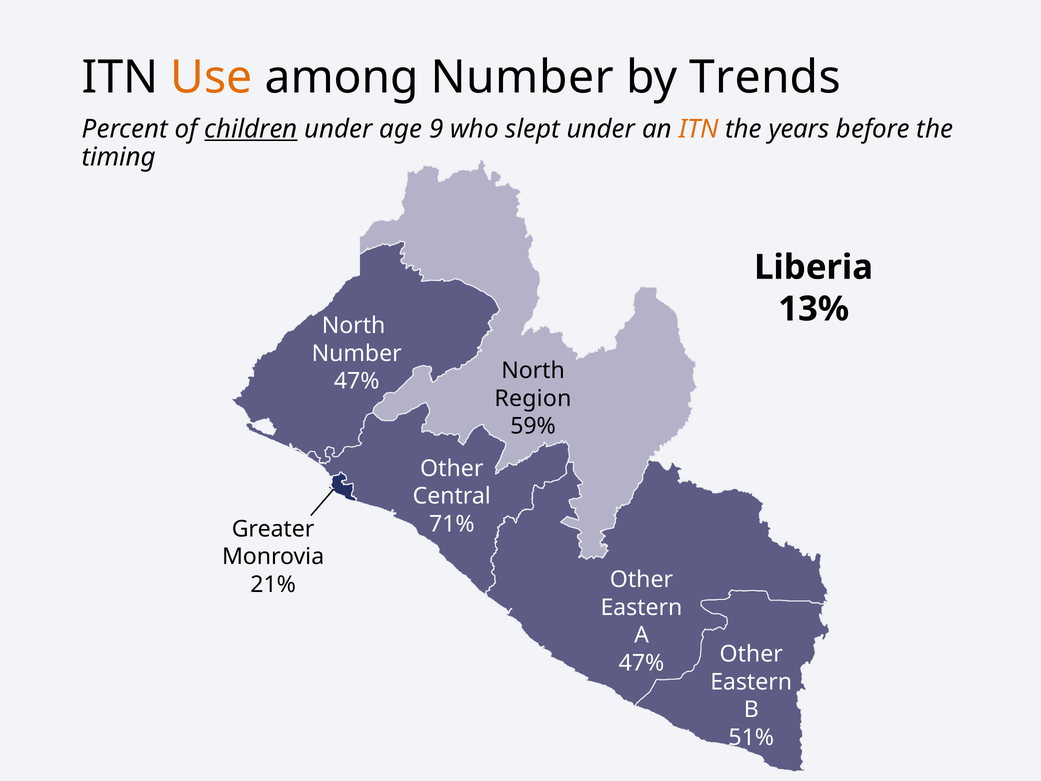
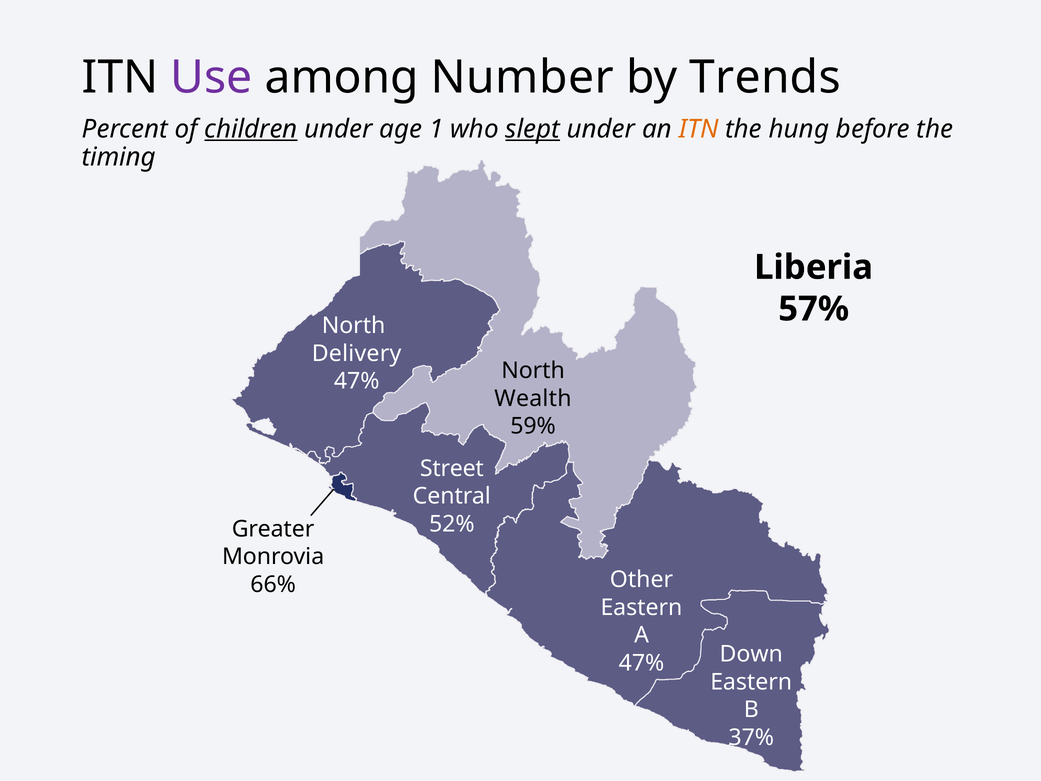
Use colour: orange -> purple (212, 77)
9: 9 -> 1 (436, 129)
slept underline: none -> present (533, 129)
years: years -> hung (799, 129)
13%: 13% -> 57% (814, 309)
Number: Number -> Delivery (357, 353)
Region: Region -> Wealth (533, 398)
Other: Other -> Street (452, 468)
71%: 71% -> 52% (452, 524)
21%: 21% -> 66% (273, 584)
Other: Other -> Down (751, 654)
51%: 51% -> 37% (751, 737)
